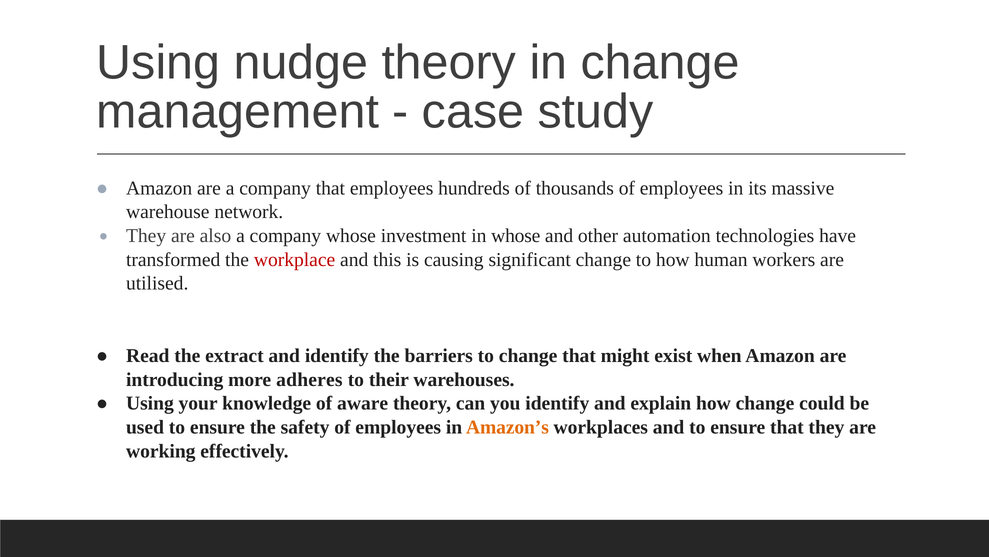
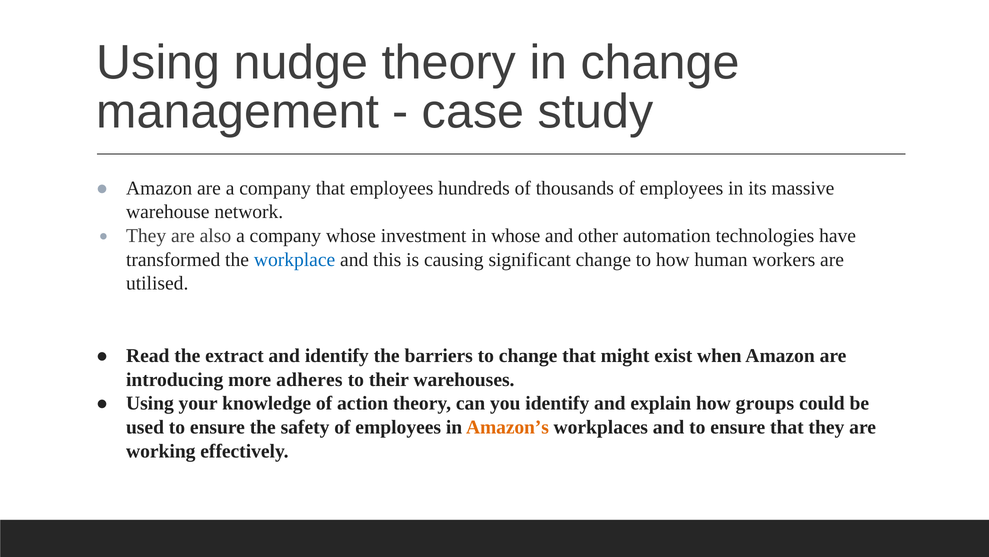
workplace colour: red -> blue (295, 259)
aware: aware -> action (363, 403)
how change: change -> groups (765, 403)
